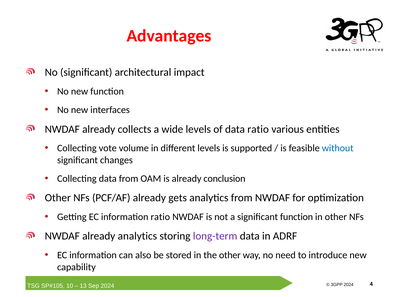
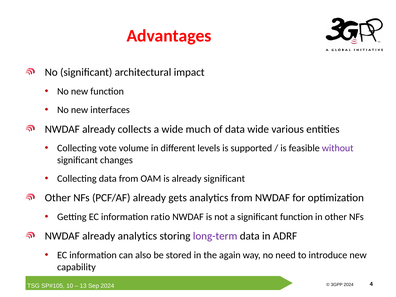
wide levels: levels -> much (198, 129)
data ratio: ratio -> wide (258, 129)
without colour: blue -> purple (338, 148)
already conclusion: conclusion -> significant (224, 179)
the other: other -> again (230, 255)
